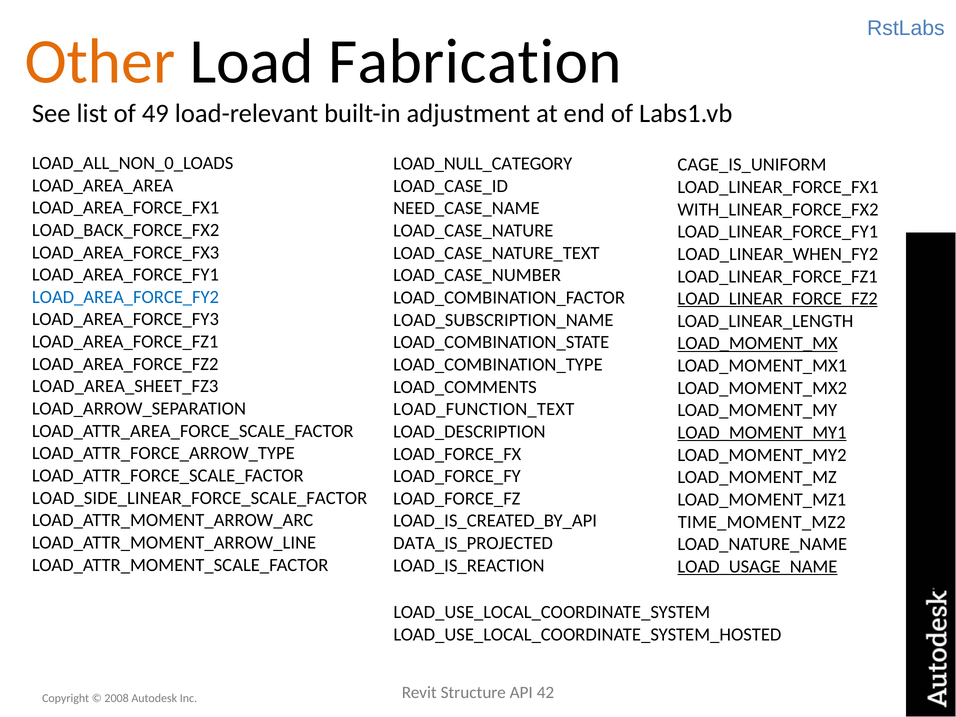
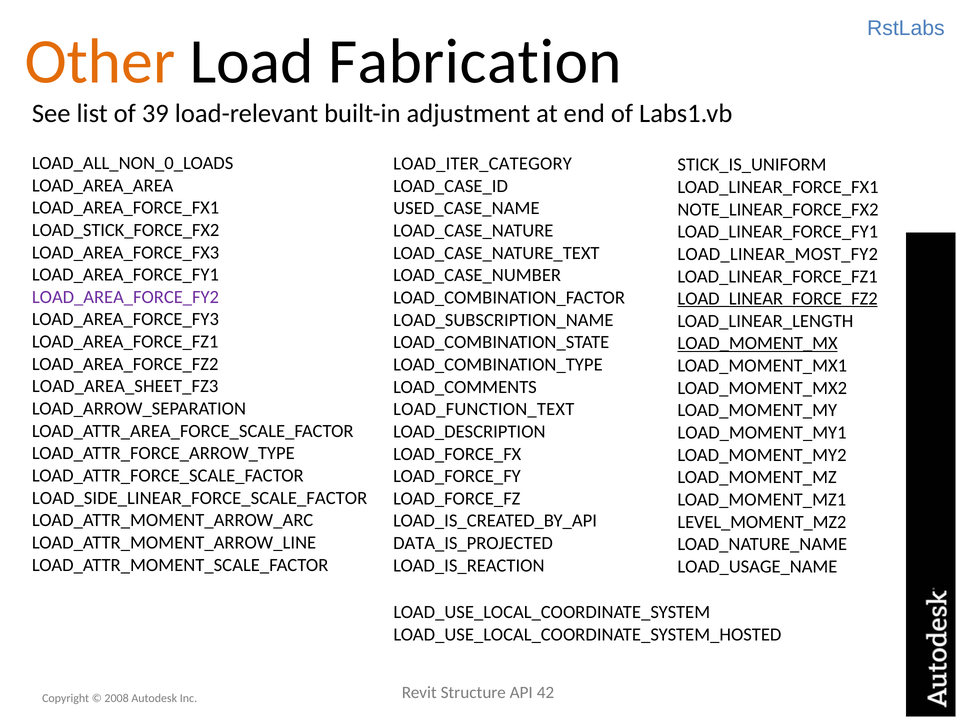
49: 49 -> 39 (155, 114)
LOAD_NULL_CATEGORY: LOAD_NULL_CATEGORY -> LOAD_ITER_CATEGORY (483, 164)
CAGE_IS_UNIFORM: CAGE_IS_UNIFORM -> STICK_IS_UNIFORM (752, 165)
NEED_CASE_NAME: NEED_CASE_NAME -> USED_CASE_NAME (466, 208)
WITH_LINEAR_FORCE_FX2: WITH_LINEAR_FORCE_FX2 -> NOTE_LINEAR_FORCE_FX2 (778, 209)
LOAD_BACK_FORCE_FX2: LOAD_BACK_FORCE_FX2 -> LOAD_STICK_FORCE_FX2 (126, 230)
LOAD_LINEAR_WHEN_FY2: LOAD_LINEAR_WHEN_FY2 -> LOAD_LINEAR_MOST_FY2 (778, 254)
LOAD_AREA_FORCE_FY2 colour: blue -> purple (125, 297)
LOAD_MOMENT_MY1 underline: present -> none (762, 433)
TIME_MOMENT_MZ2: TIME_MOMENT_MZ2 -> LEVEL_MOMENT_MZ2 (762, 522)
LOAD_USAGE_NAME underline: present -> none (757, 567)
